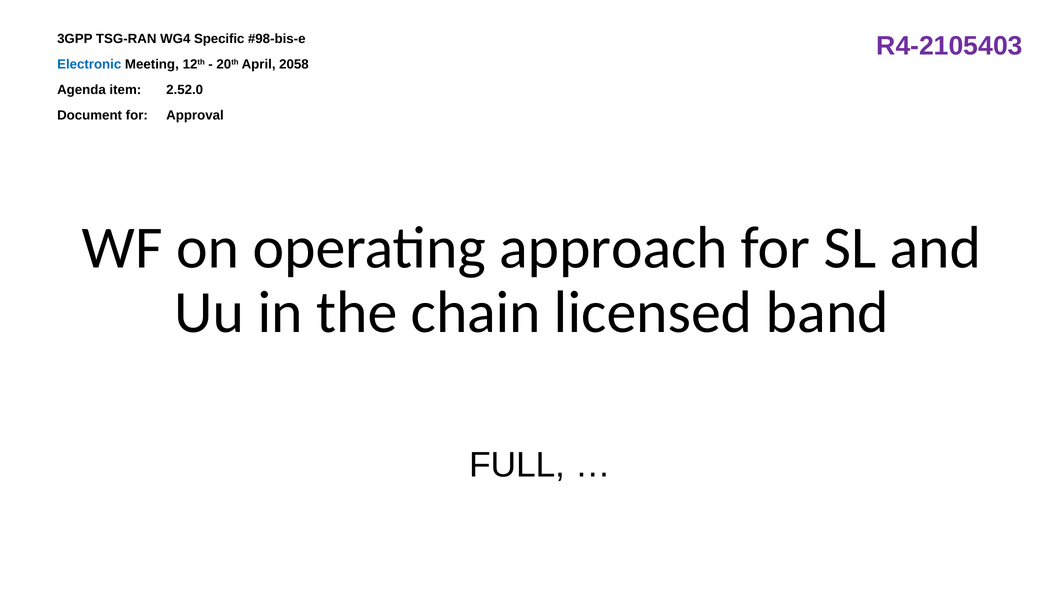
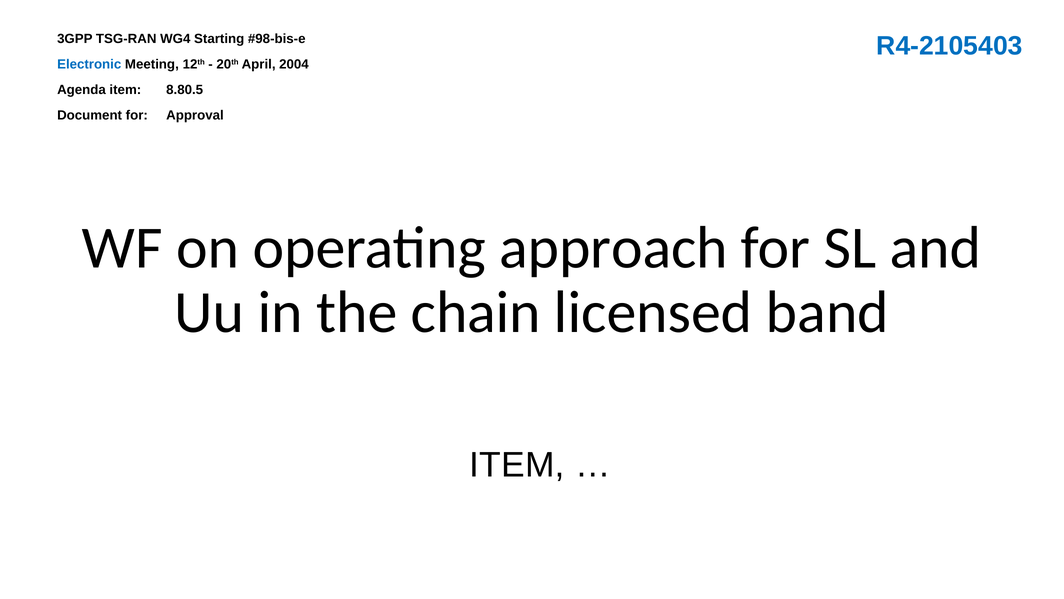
Specific: Specific -> Starting (219, 39)
R4-2105403 colour: purple -> blue (949, 46)
2058: 2058 -> 2004 (294, 64)
2.52.0: 2.52.0 -> 8.80.5 (185, 90)
FULL: FULL -> ITEM (517, 465)
